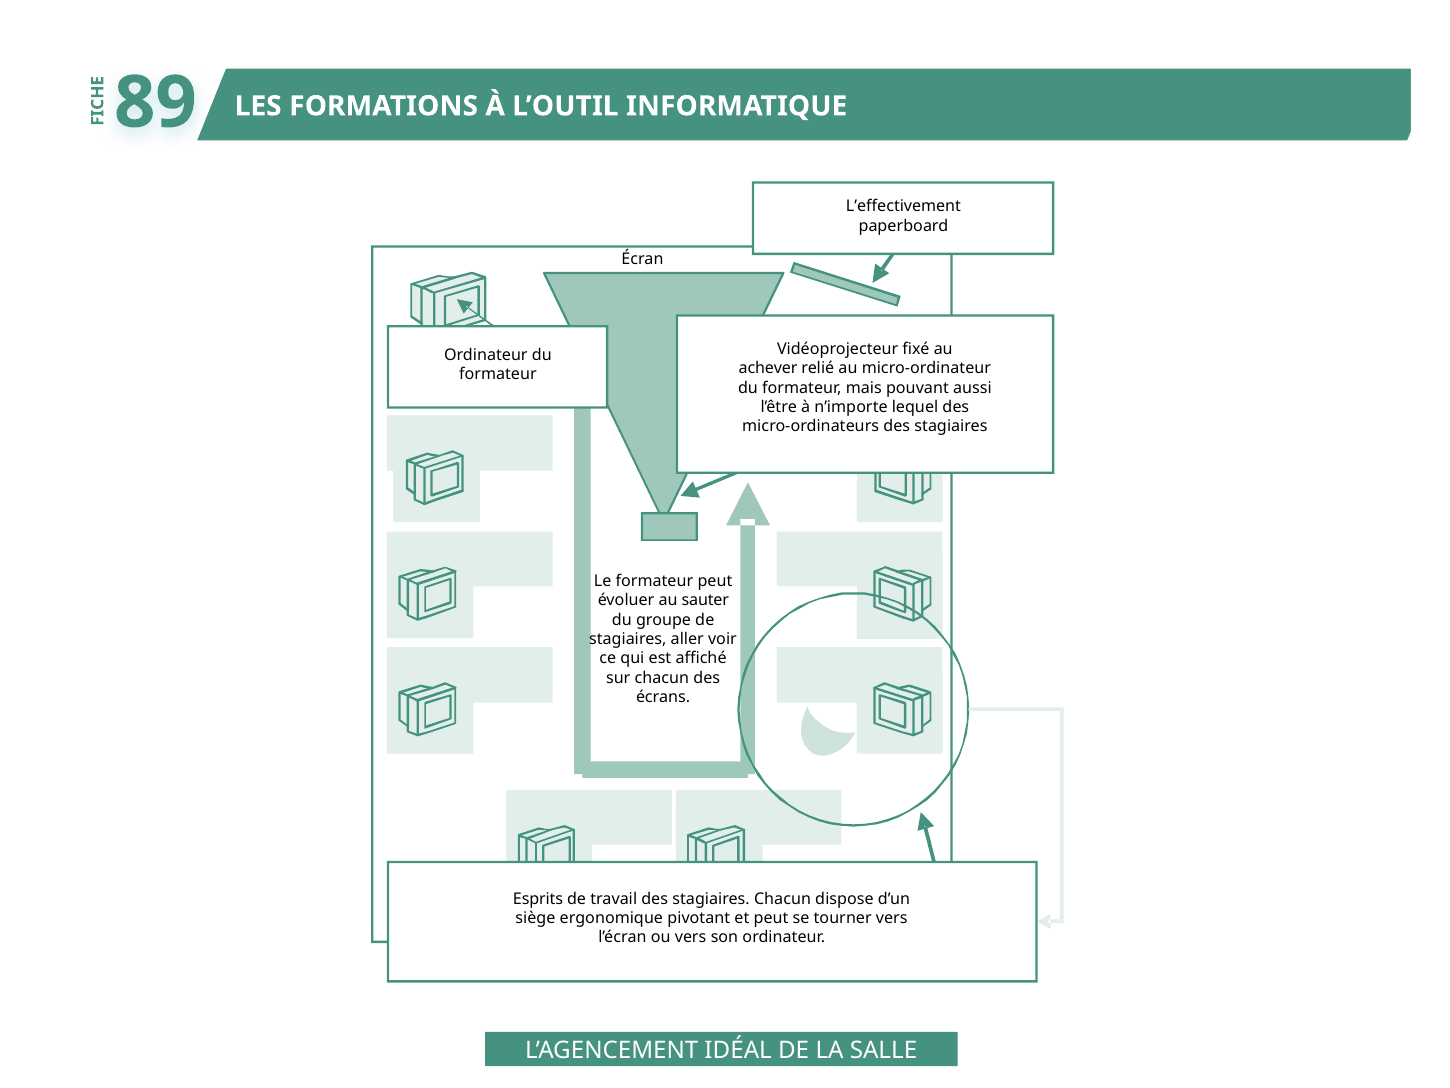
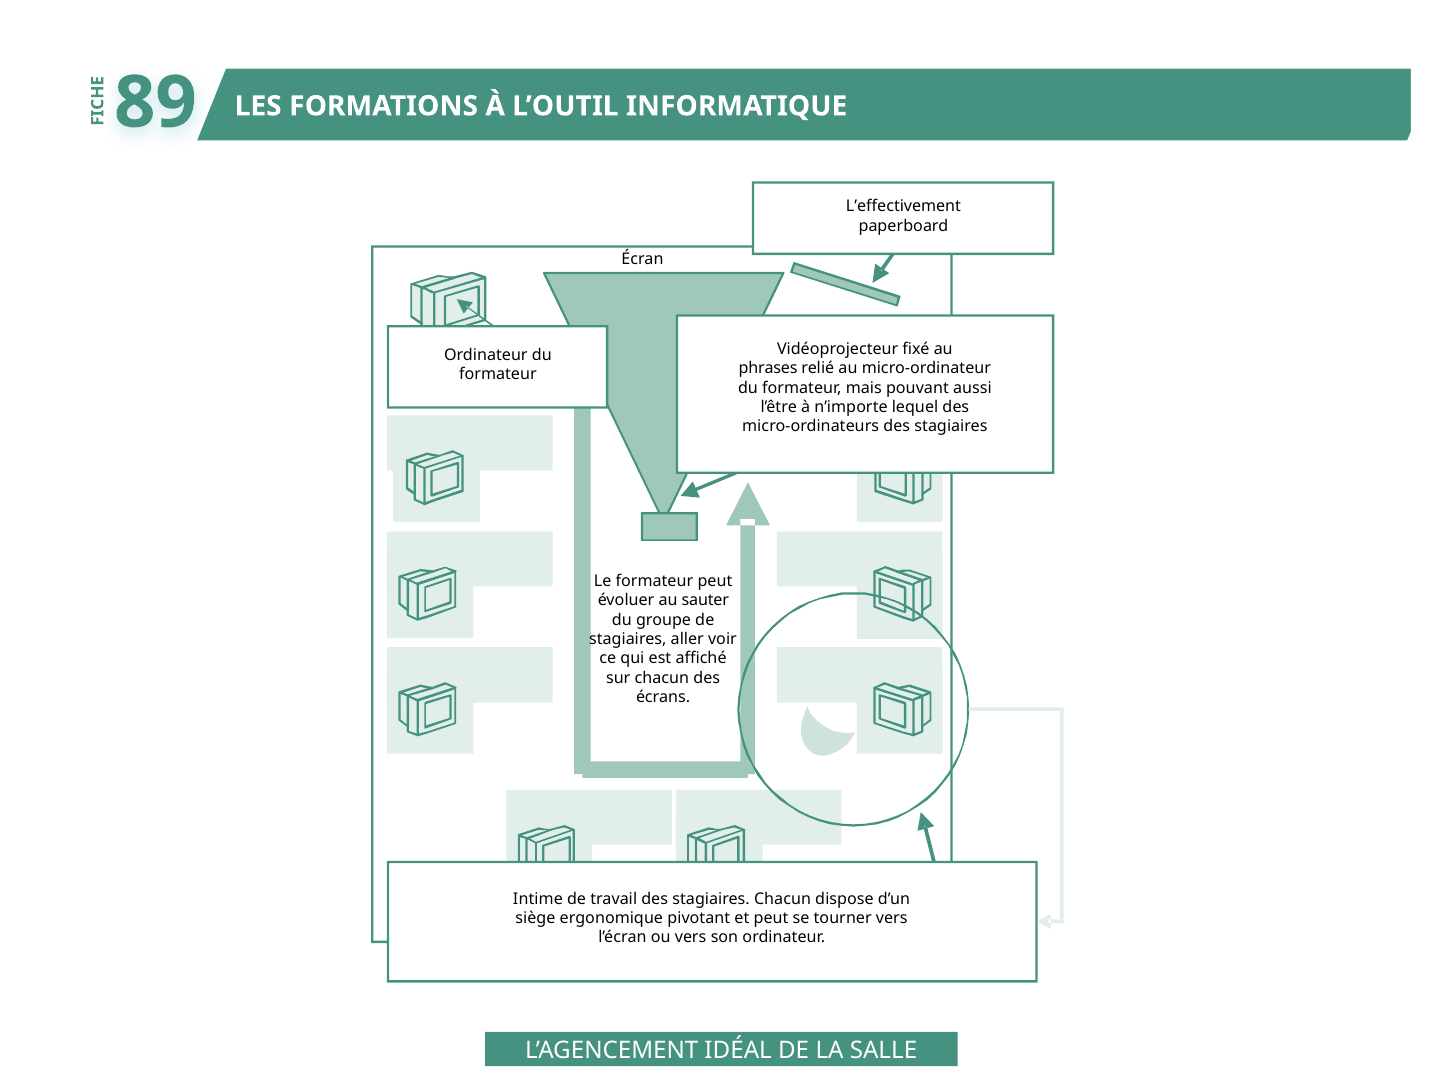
achever: achever -> phrases (768, 368)
Esprits: Esprits -> Intime (538, 898)
